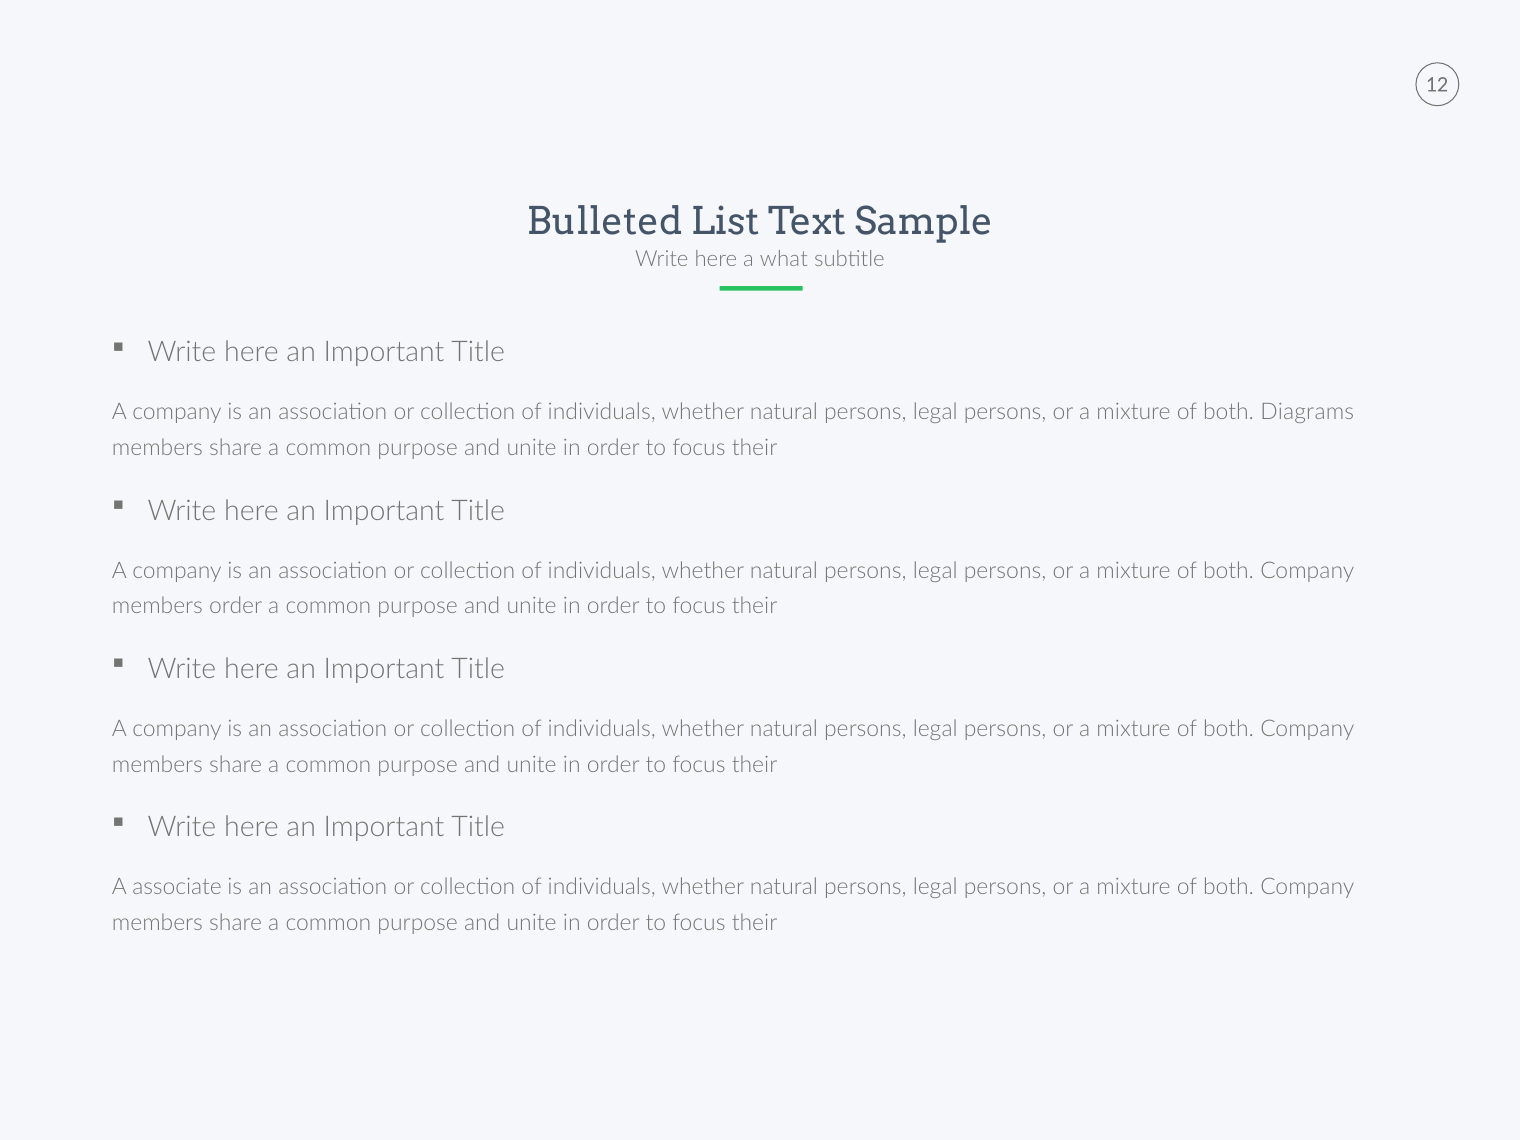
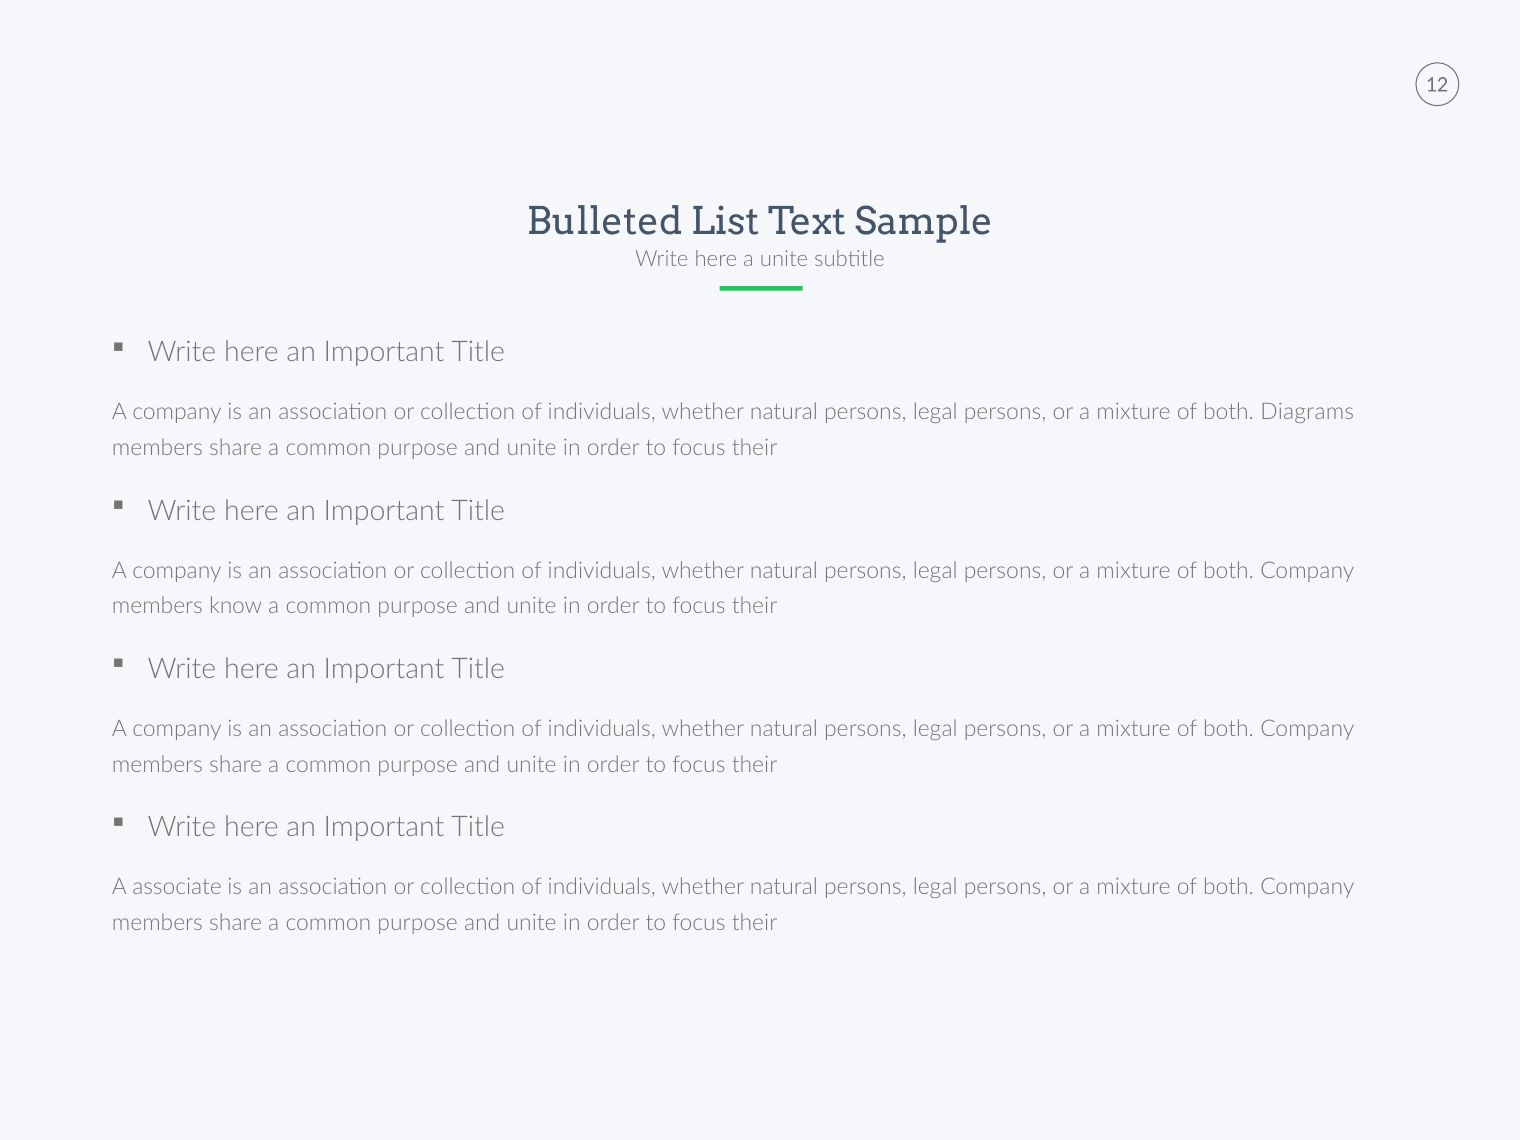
a what: what -> unite (784, 259)
members order: order -> know (236, 606)
